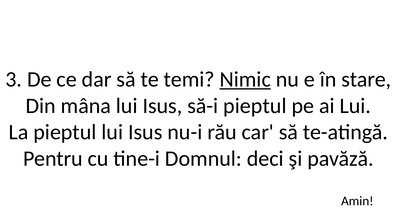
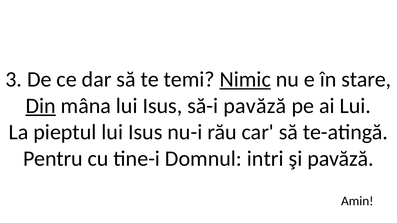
Din underline: none -> present (41, 106)
să-i pieptul: pieptul -> pavăză (255, 106)
deci: deci -> intri (265, 159)
